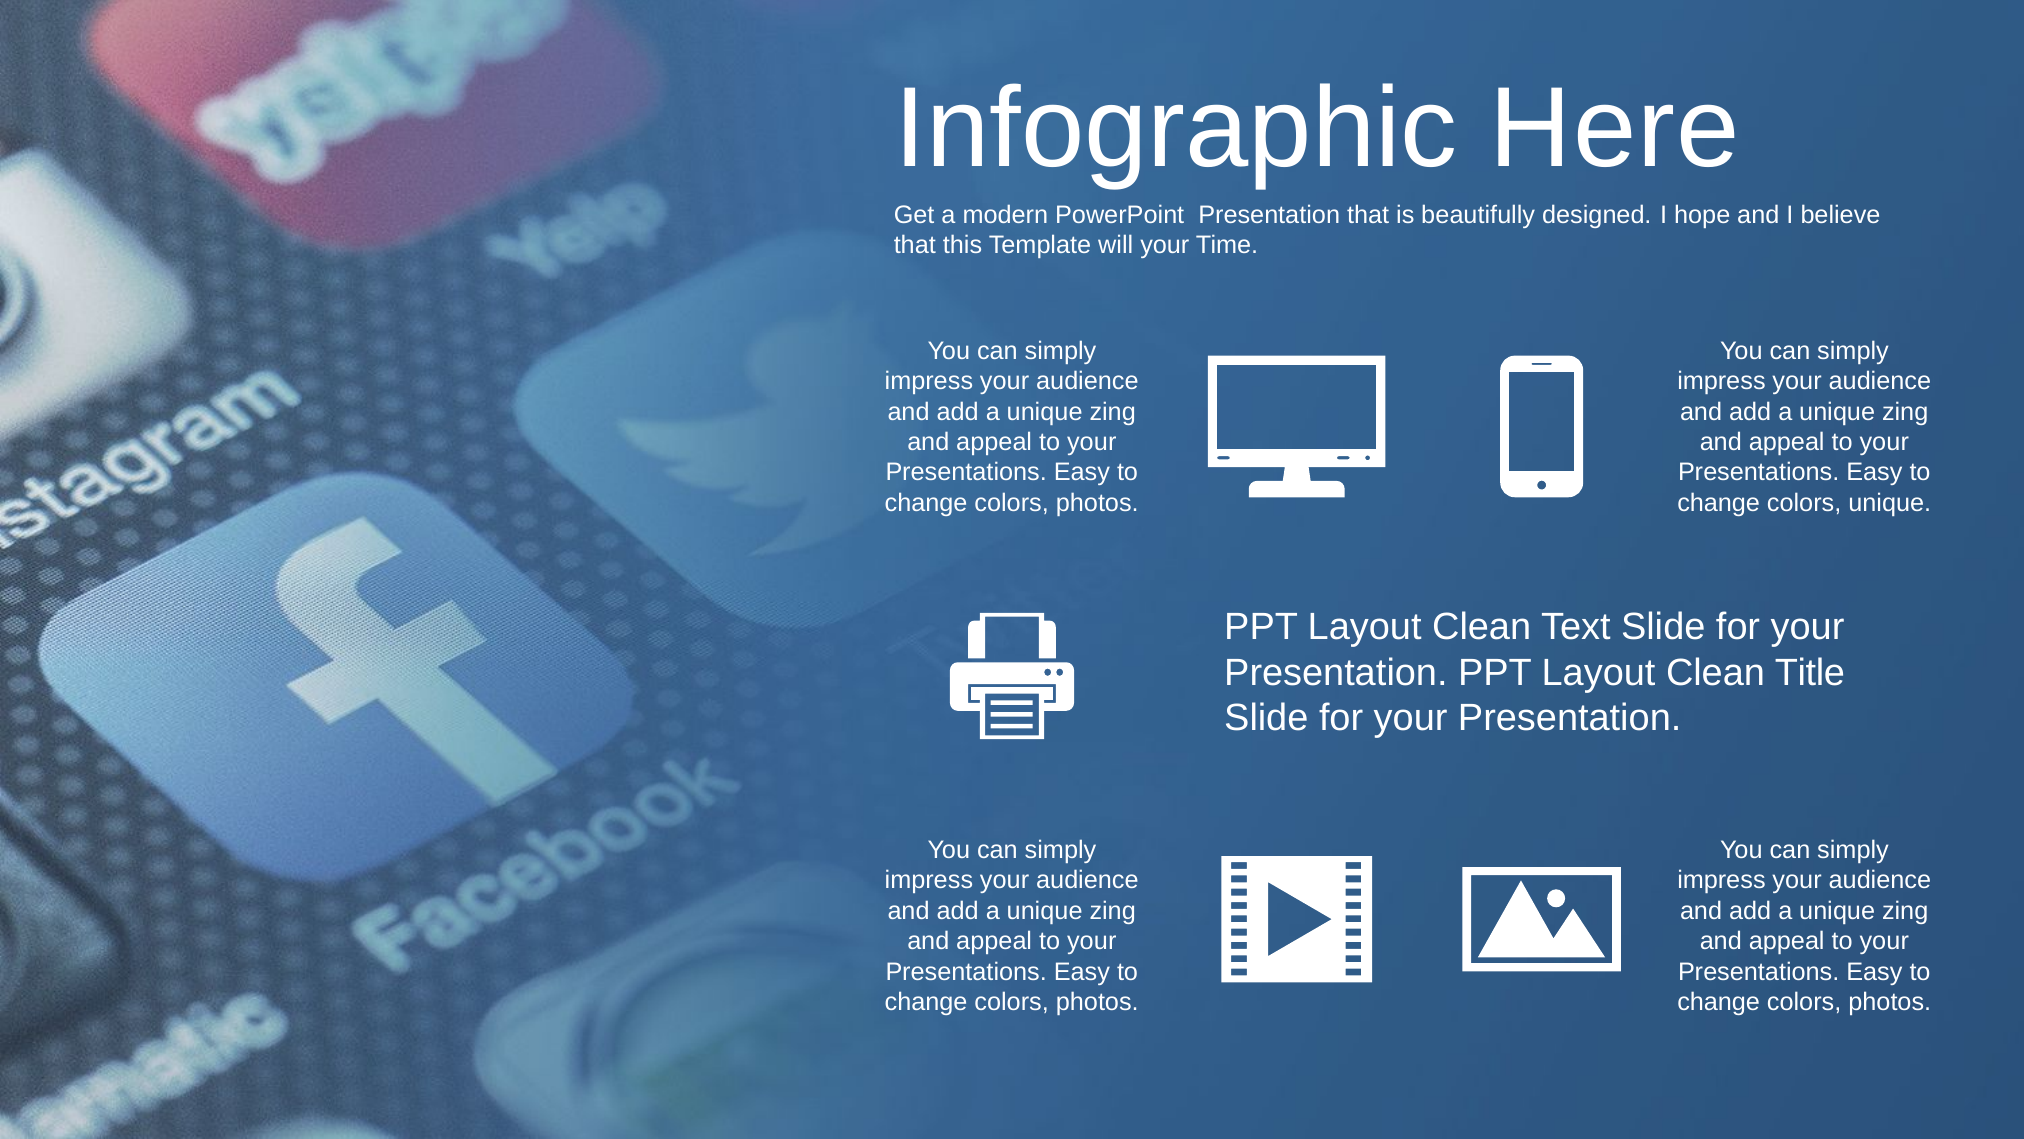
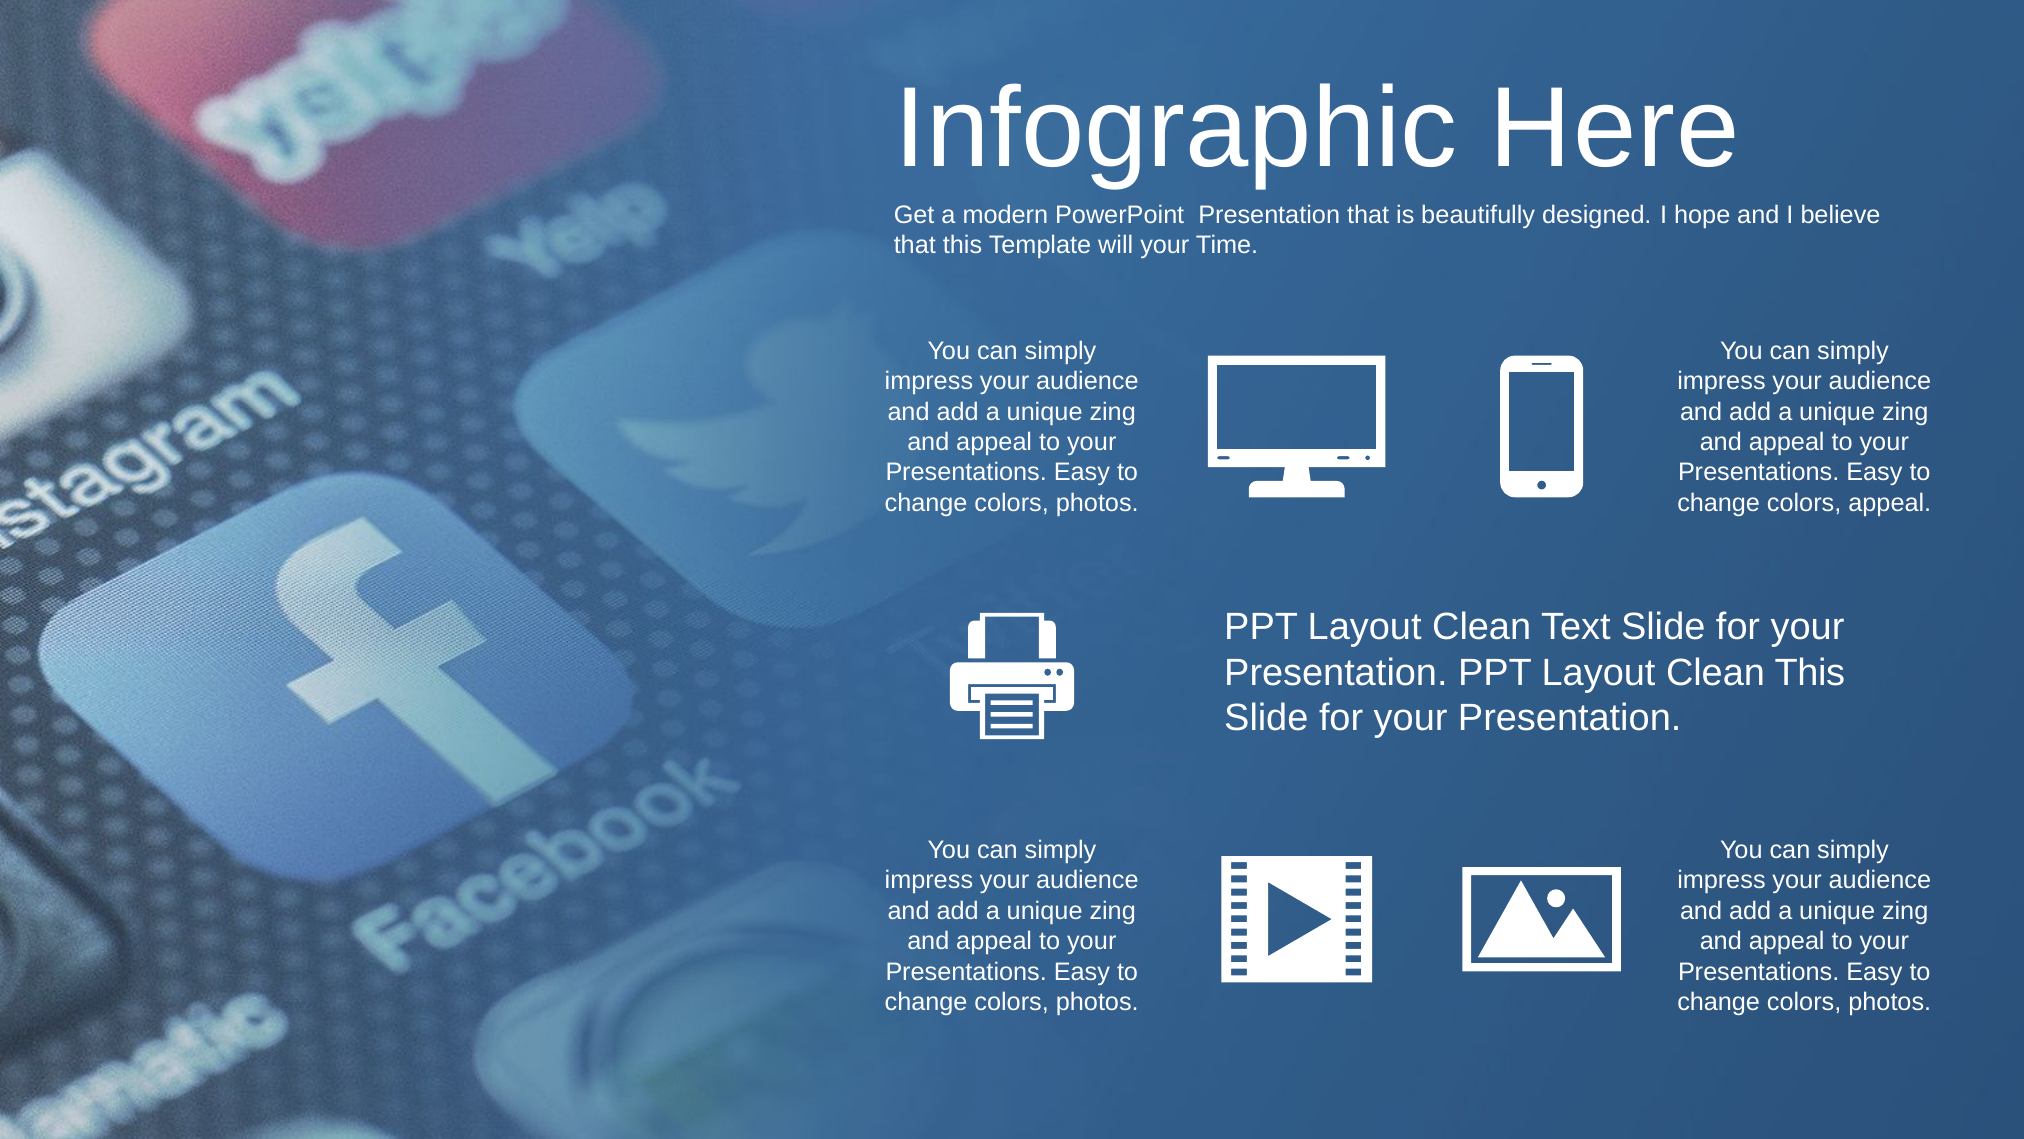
colors unique: unique -> appeal (1890, 503)
Clean Title: Title -> This (1810, 672)
